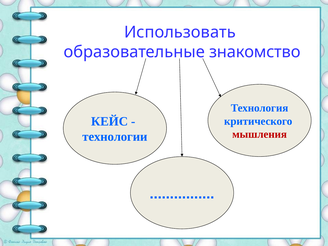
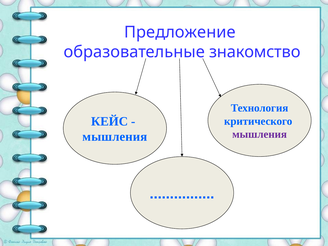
Использовать: Использовать -> Предложение (180, 32)
мышления colour: red -> purple (260, 134)
технологии: технологии -> мышления (115, 137)
